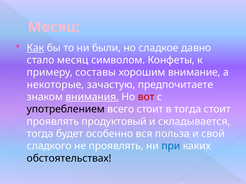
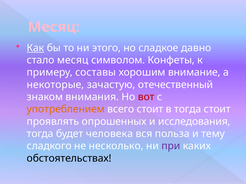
были: были -> этого (107, 48)
предпочитаете: предпочитаете -> отечественный (176, 85)
внимания underline: present -> none (92, 97)
употреблением colour: black -> orange (66, 110)
продуктовый: продуктовый -> опрошенных (114, 122)
складывается: складывается -> исследования (194, 122)
особенно: особенно -> человека (109, 134)
свой: свой -> тему (213, 134)
не проявлять: проявлять -> несколько (116, 146)
при colour: blue -> purple (171, 146)
